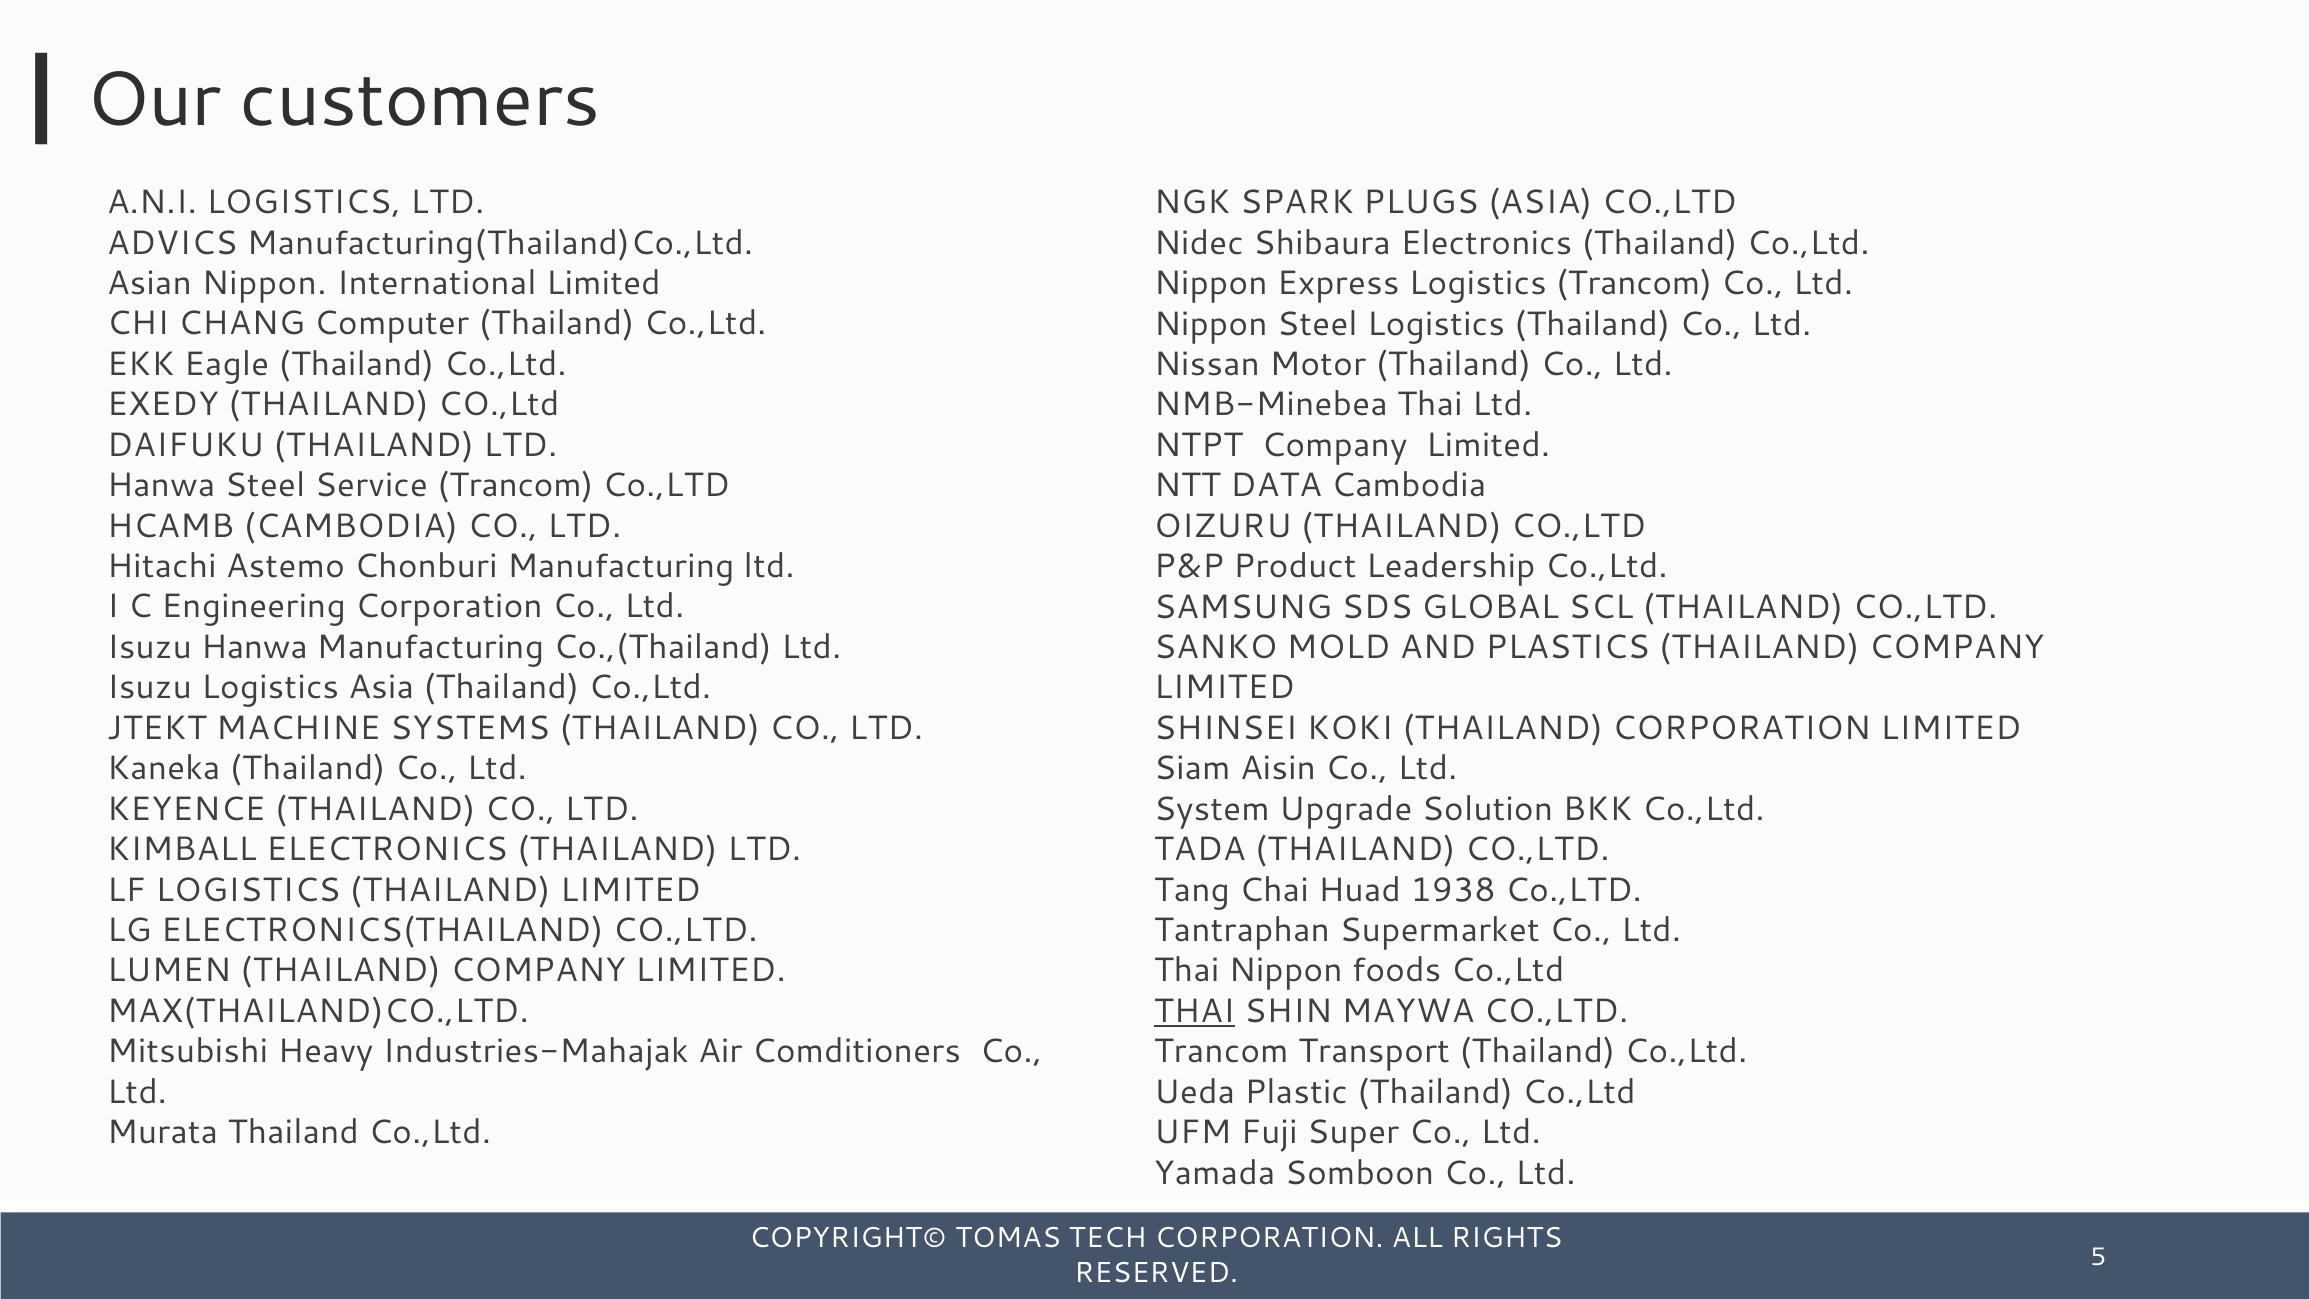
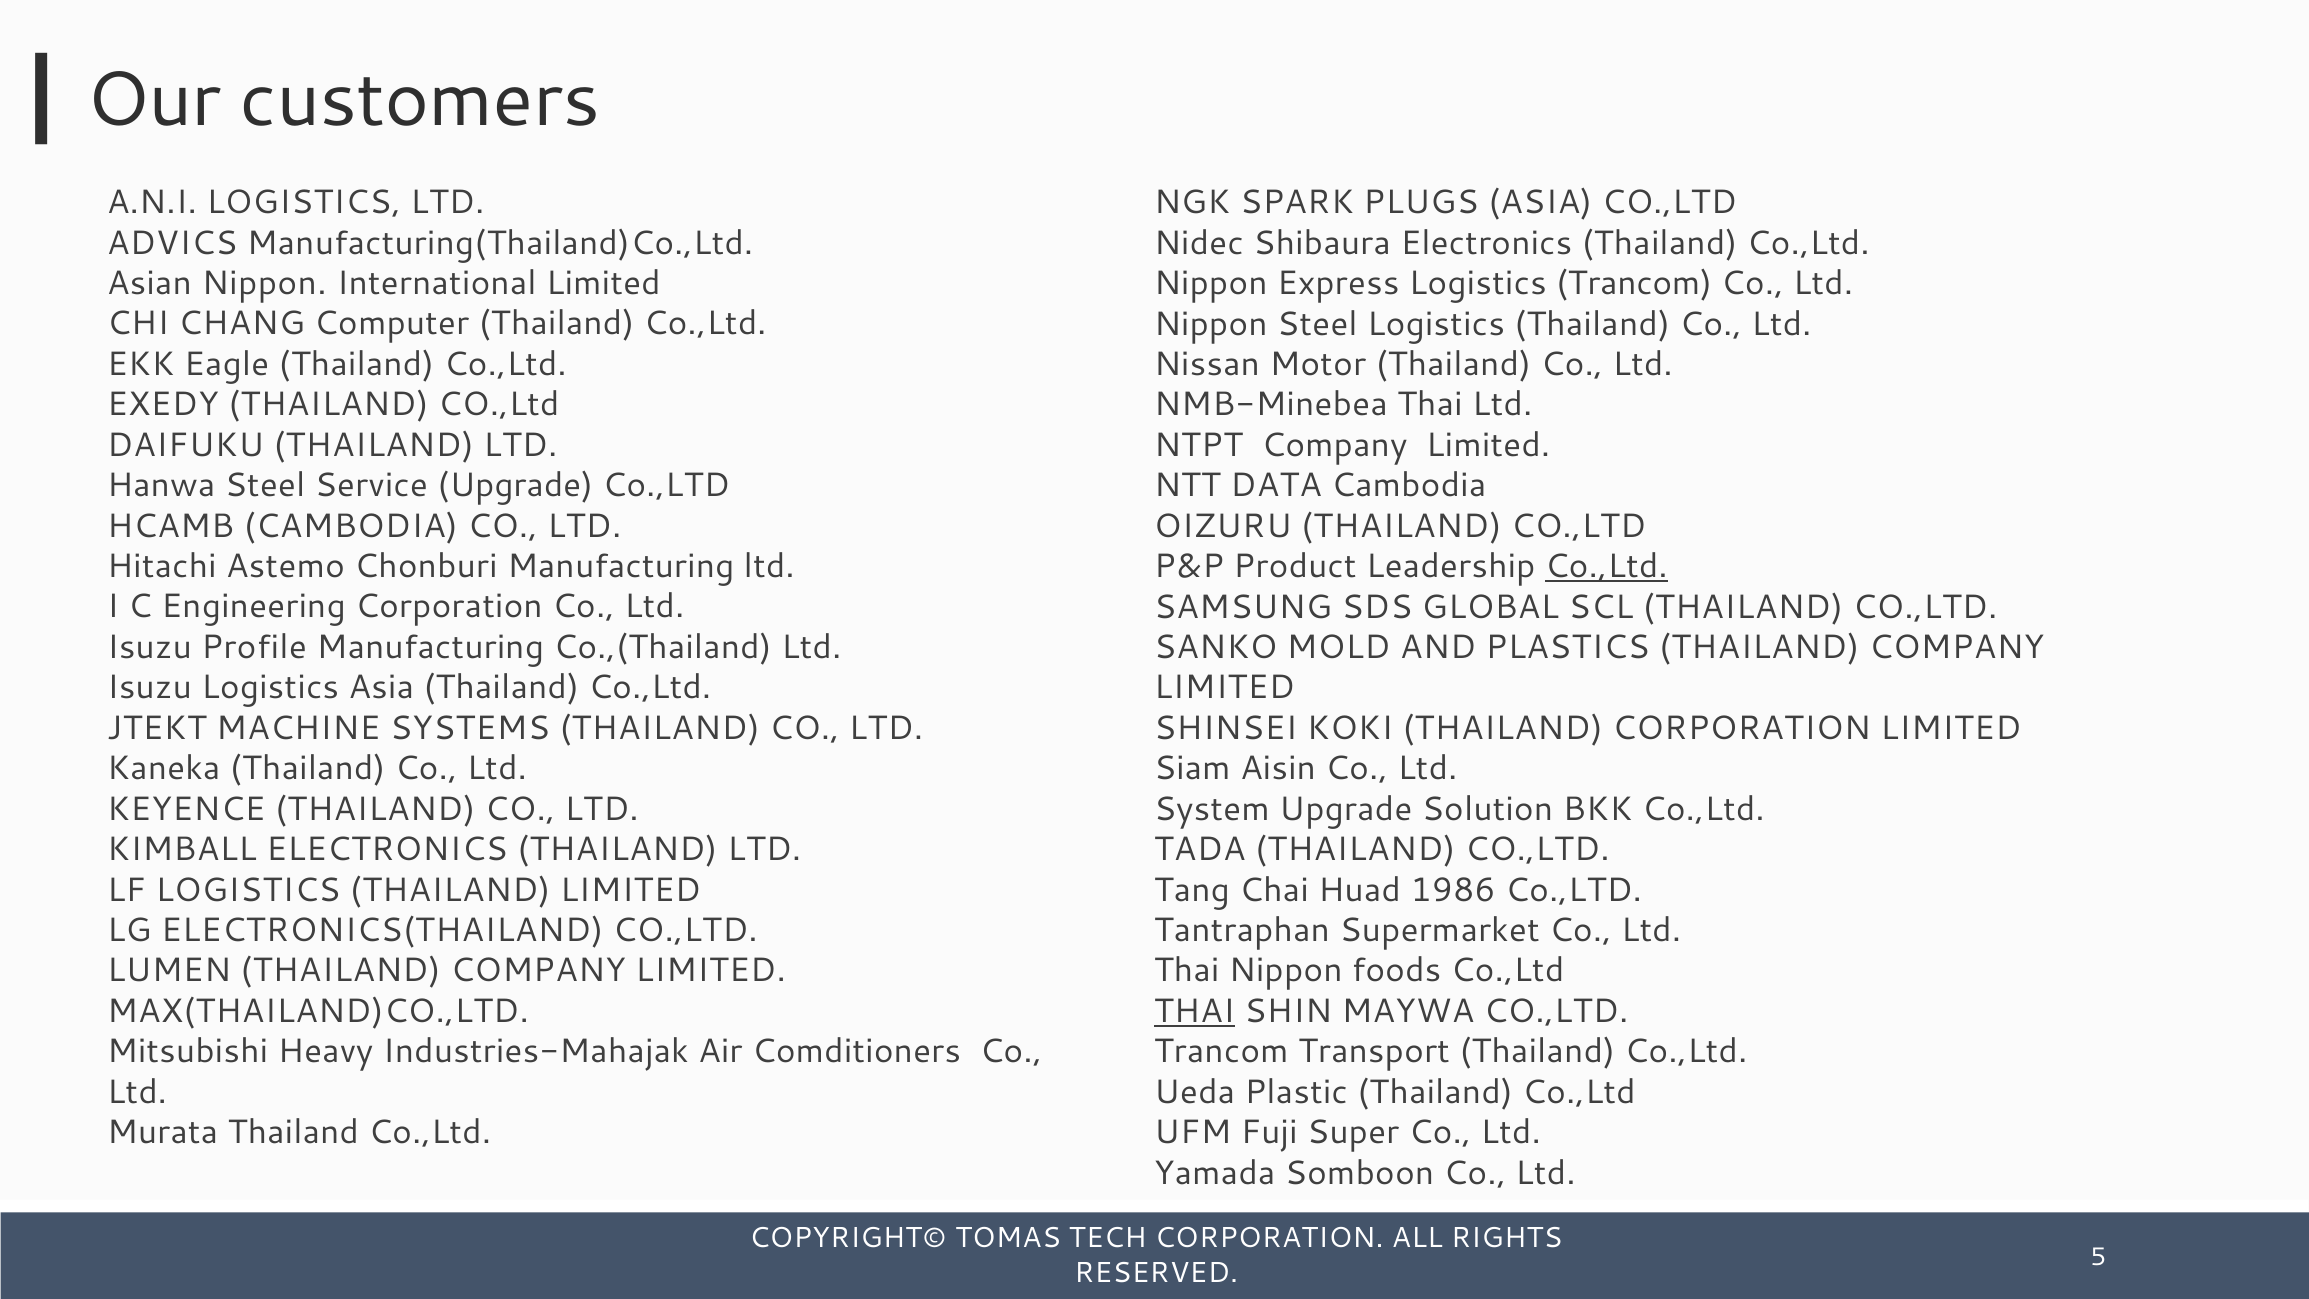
Service Trancom: Trancom -> Upgrade (515, 485)
Co.,Ltd underline: none -> present (1606, 566)
Isuzu Hanwa: Hanwa -> Profile (254, 647)
1938: 1938 -> 1986 (1453, 890)
